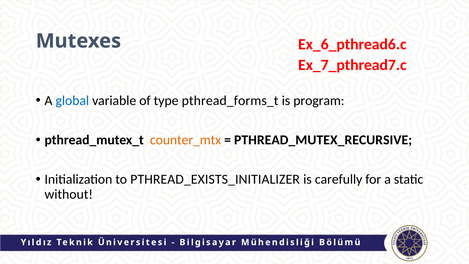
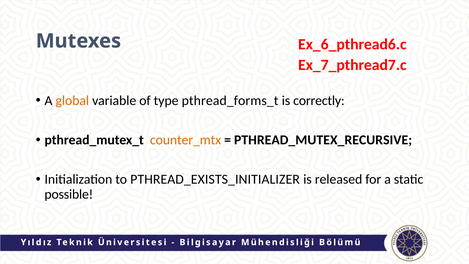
global colour: blue -> orange (72, 101)
program: program -> correctly (319, 101)
carefully: carefully -> released (339, 179)
without: without -> possible (69, 194)
